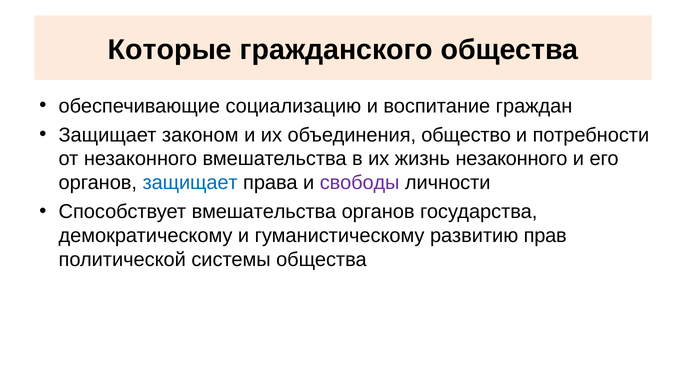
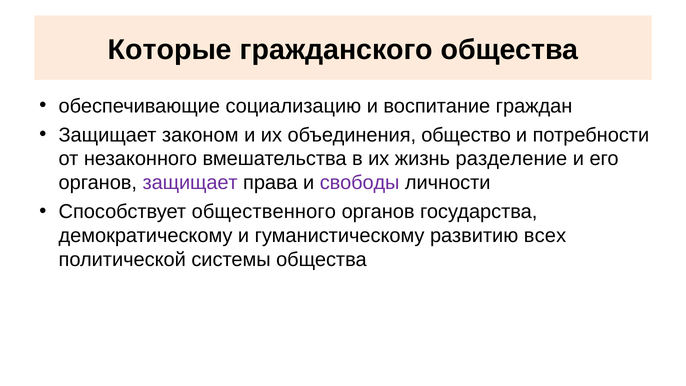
жизнь незаконного: незаконного -> разделение (511, 159)
защищает colour: blue -> purple (190, 183)
Способствует вмешательства: вмешательства -> общественного (264, 212)
прав: прав -> всех (545, 236)
